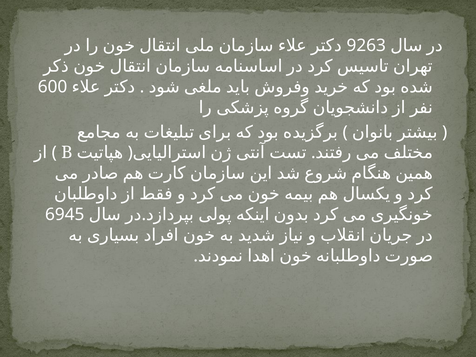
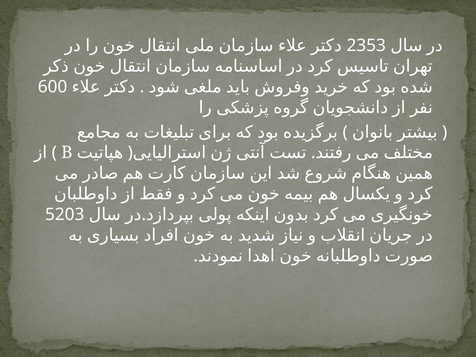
9263: 9263 -> 2353 (366, 46)
6945: 6945 -> 5203 (65, 214)
